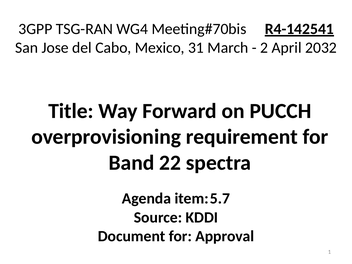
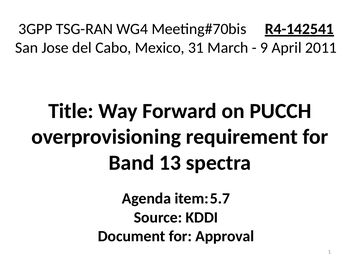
2: 2 -> 9 (264, 48)
2032: 2032 -> 2011 (321, 48)
22: 22 -> 13 (170, 163)
